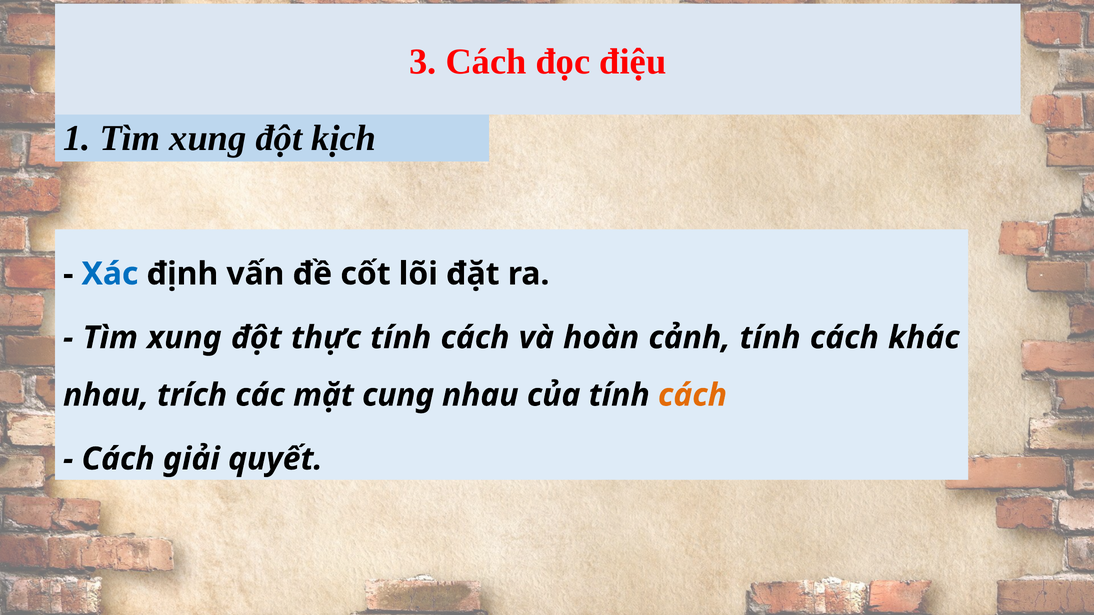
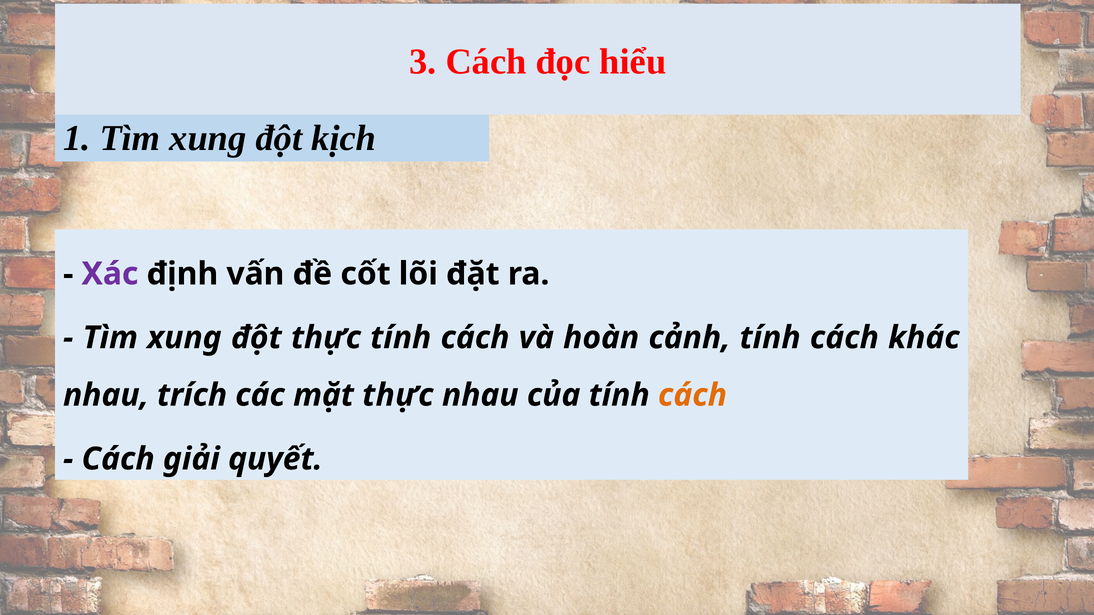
điệu: điệu -> hiểu (633, 62)
Xác colour: blue -> purple (110, 274)
mặt cung: cung -> thực (398, 395)
